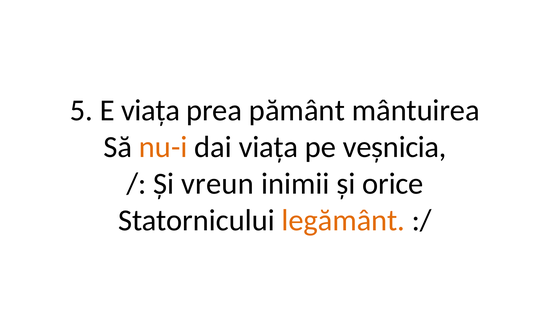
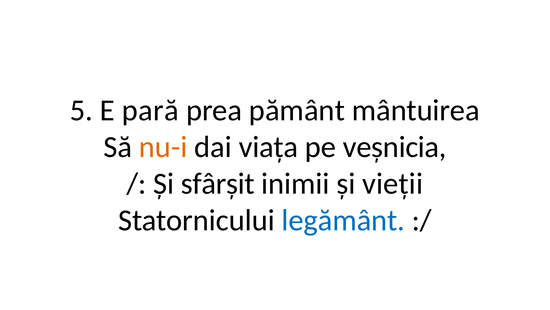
E viața: viața -> pară (150, 110)
vreun: vreun -> sfârșit (218, 183)
orice: orice -> vieții (393, 183)
legământ colour: orange -> blue (343, 220)
